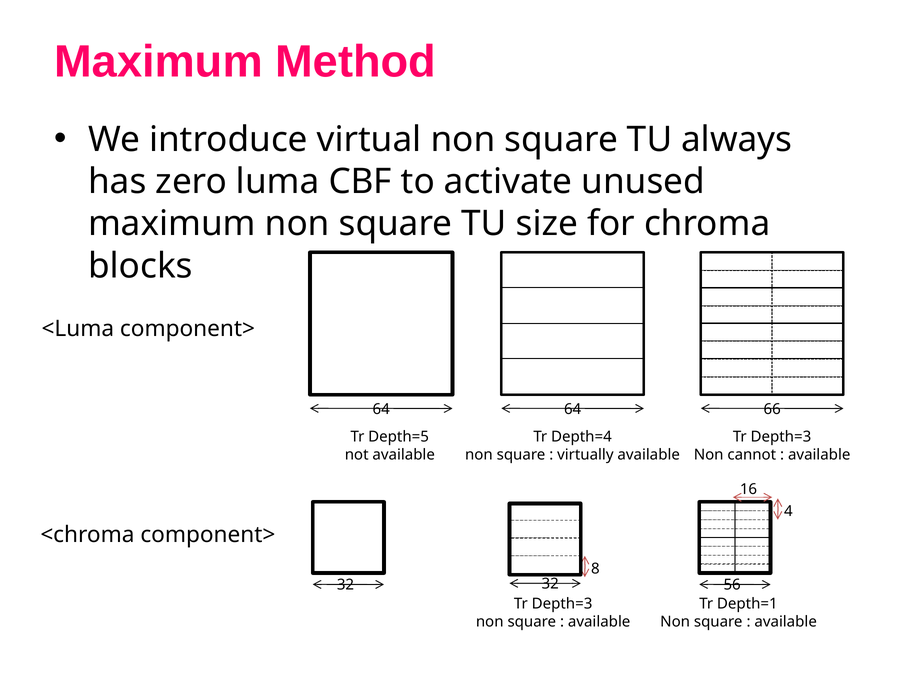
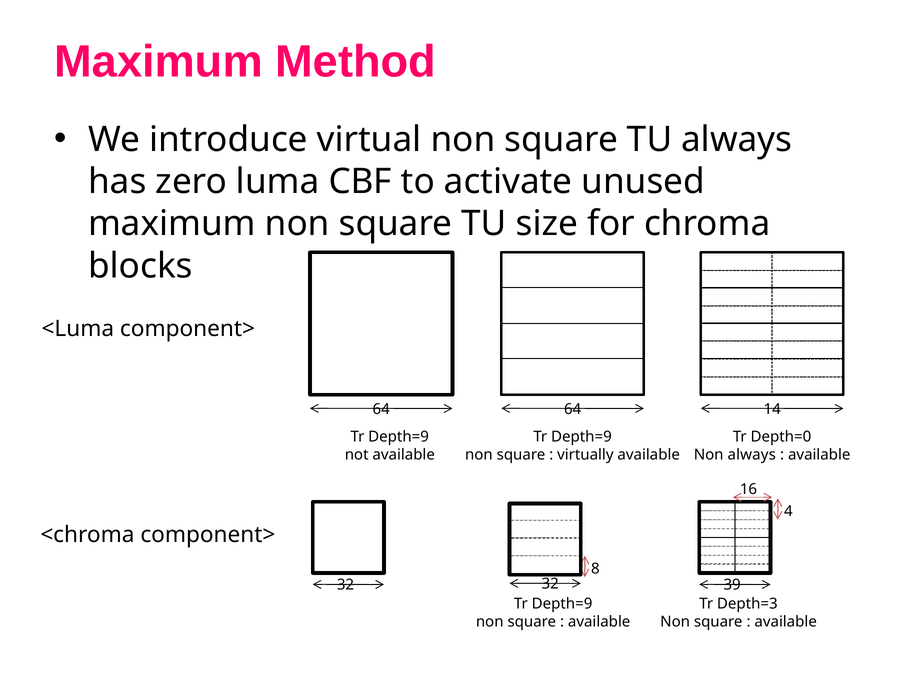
64 66: 66 -> 14 (772, 409)
Depth=5: Depth=5 -> Depth=9 (399, 436)
Depth=4: Depth=4 -> Depth=9 (581, 436)
Depth=3: Depth=3 -> Depth=0 (781, 436)
Non cannot: cannot -> always (752, 455)
56: 56 -> 39 (732, 584)
Depth=3: Depth=3 -> Depth=9 (562, 603)
Depth=1: Depth=1 -> Depth=3 (747, 603)
